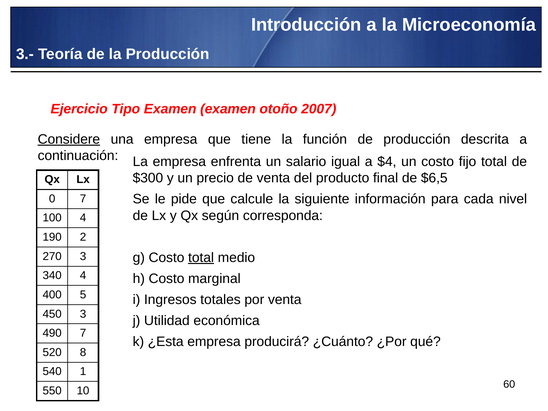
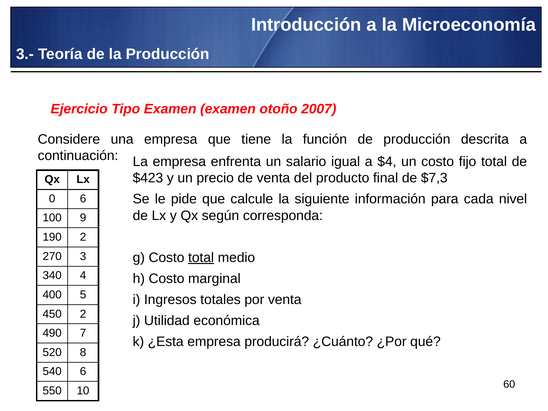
Considere underline: present -> none (69, 139)
$300: $300 -> $423 (148, 178)
$6,5: $6,5 -> $7,3 (434, 178)
0 7: 7 -> 6 (83, 199)
100 4: 4 -> 9 (83, 218)
450 3: 3 -> 2 (83, 314)
540 1: 1 -> 6 (83, 372)
